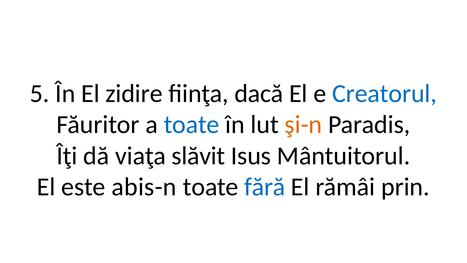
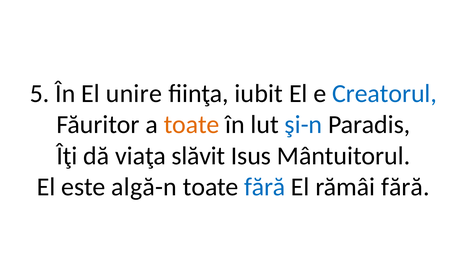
zidire: zidire -> unire (134, 93)
dacă: dacă -> iubit (259, 93)
toate colour: blue -> orange (192, 125)
şi-n colour: orange -> blue (303, 125)
abis-n: abis-n -> algă-n (144, 187)
rămâi prin: prin -> fără (405, 187)
